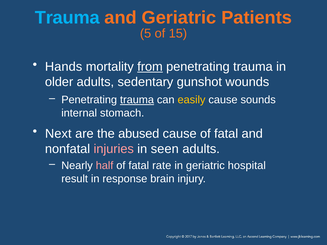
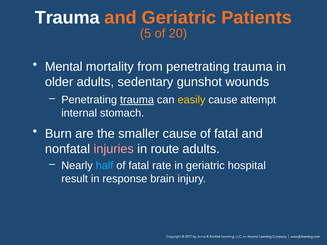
Trauma colour: light blue -> white (67, 18)
15: 15 -> 20 (178, 33)
Hands: Hands -> Mental (64, 67)
from underline: present -> none (150, 67)
sounds: sounds -> attempt (258, 100)
Next: Next -> Burn (58, 134)
abused: abused -> smaller (139, 134)
seen: seen -> route (165, 149)
half colour: pink -> light blue (105, 166)
